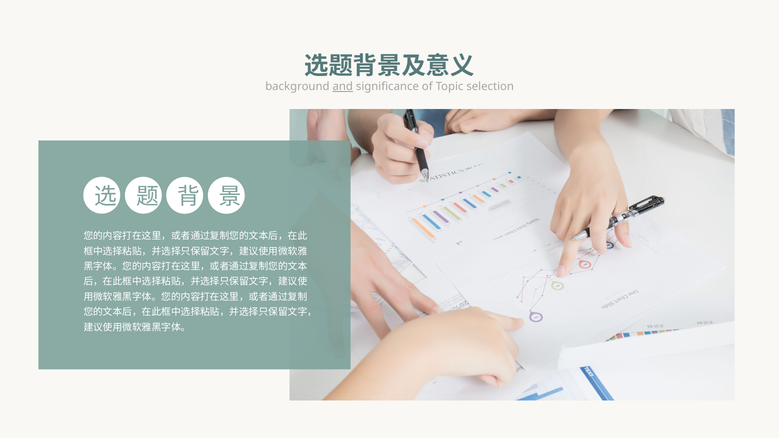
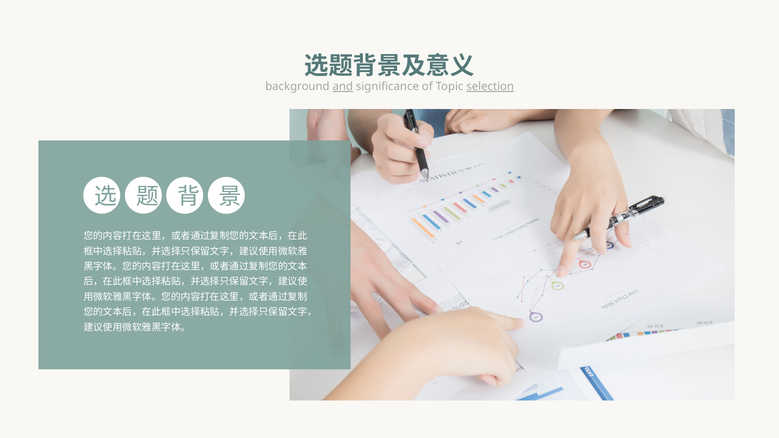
selection underline: none -> present (490, 87)
